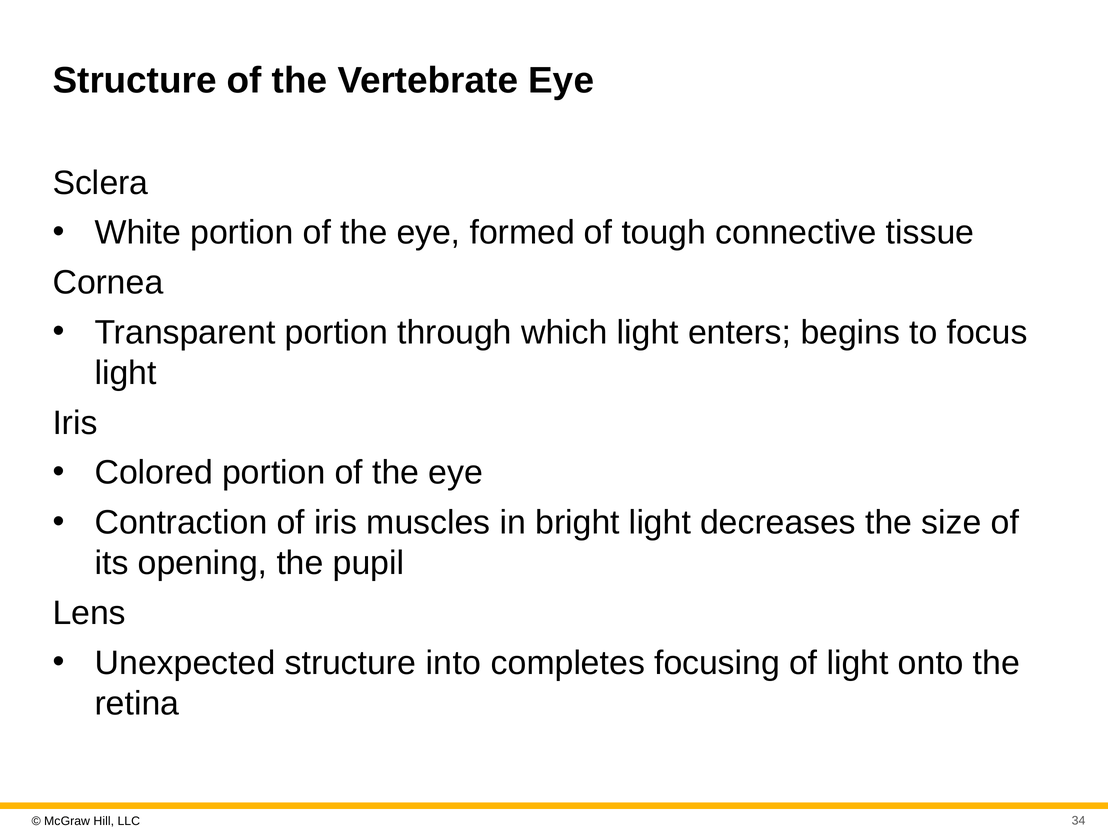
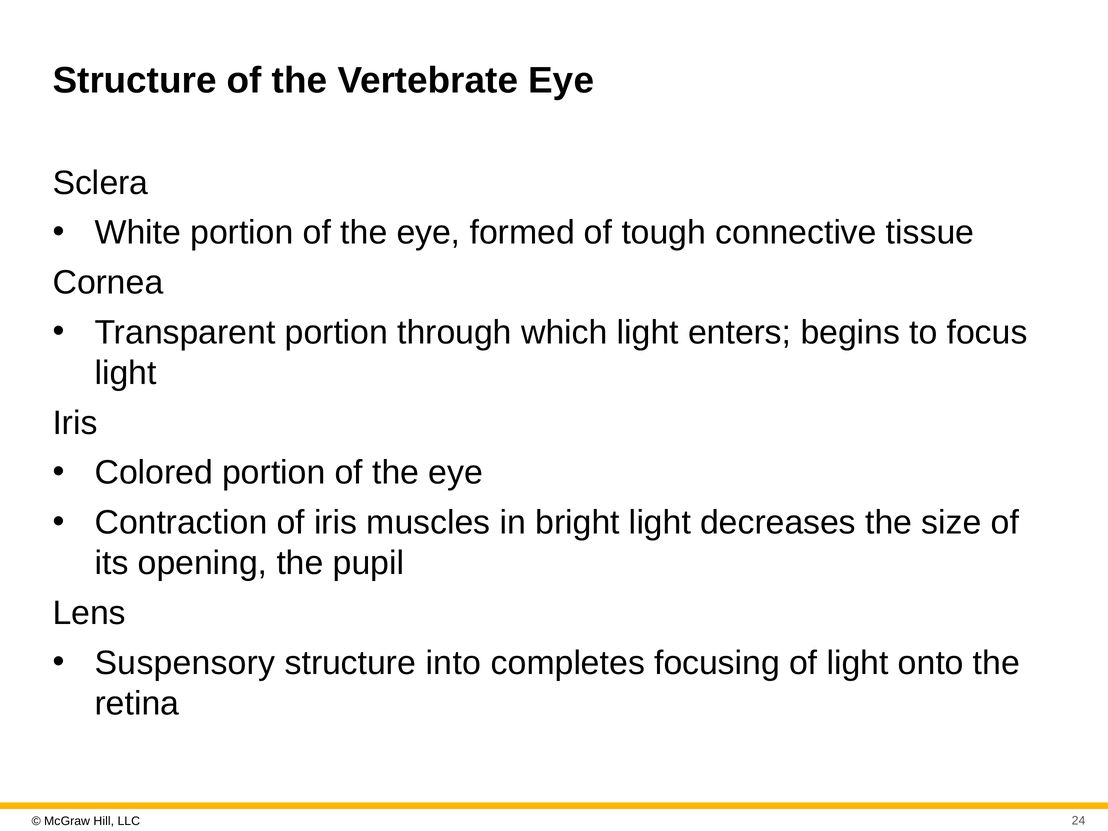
Unexpected: Unexpected -> Suspensory (185, 663)
34: 34 -> 24 (1079, 821)
